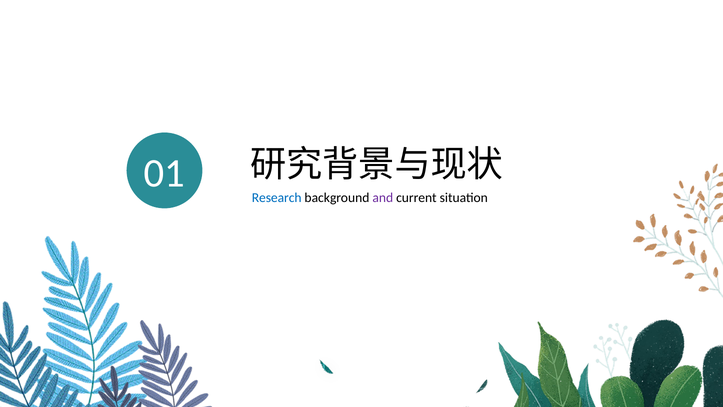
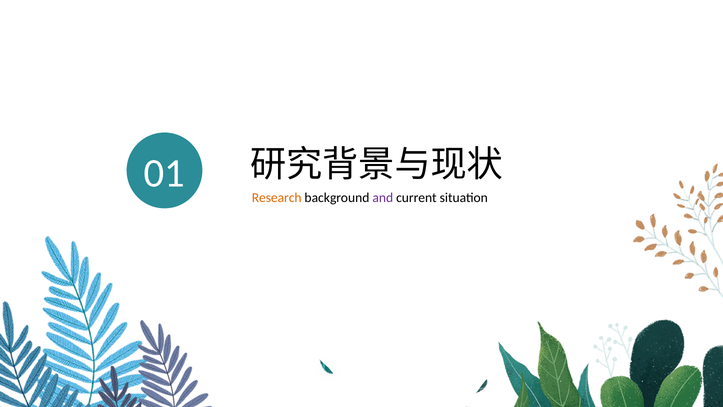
Research colour: blue -> orange (277, 198)
